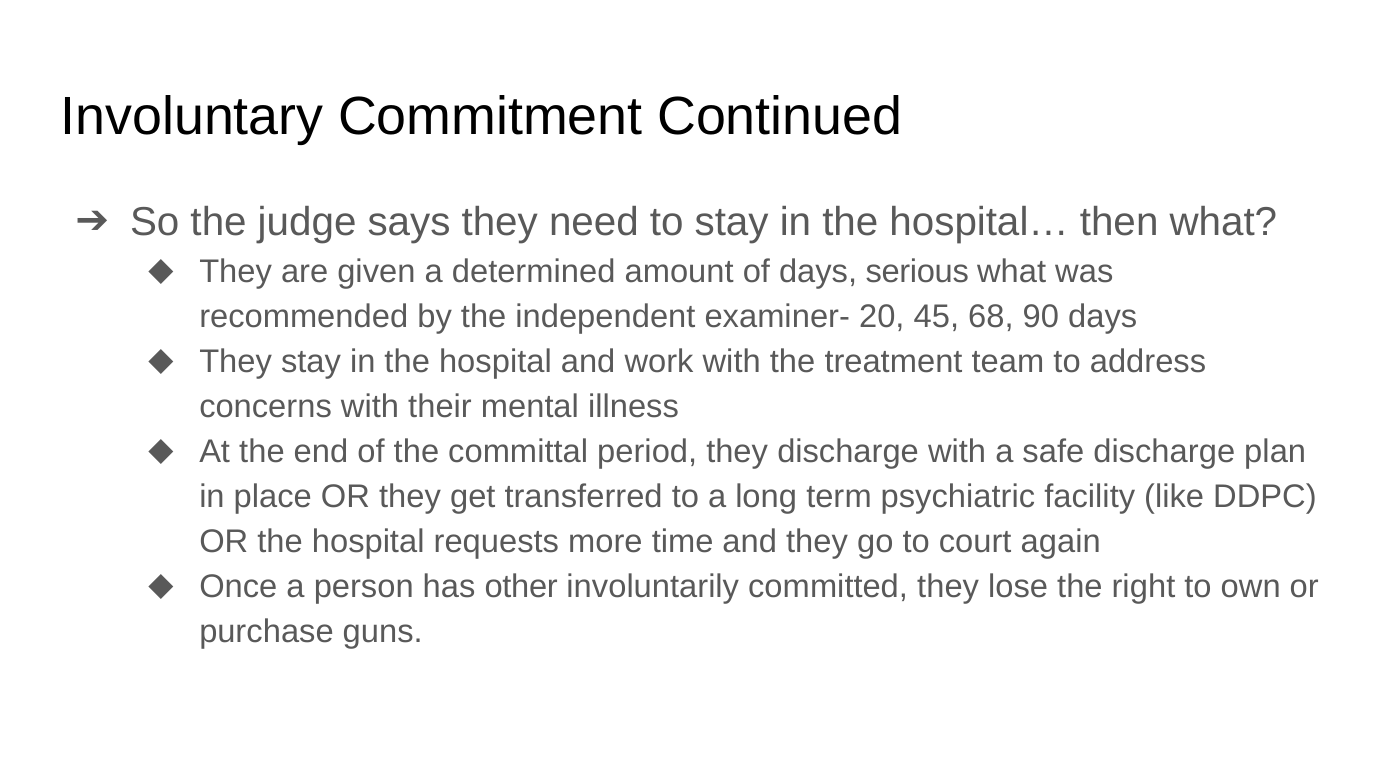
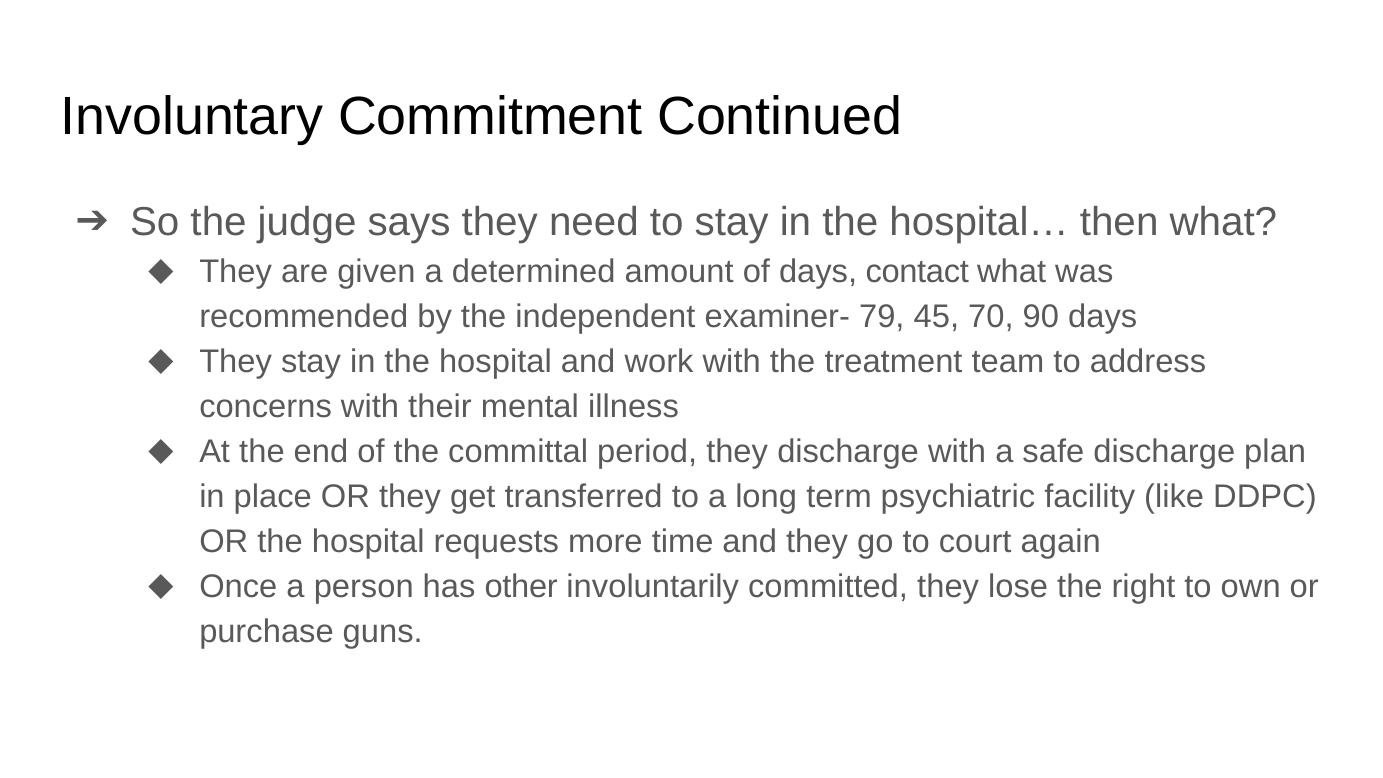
serious: serious -> contact (917, 271)
20: 20 -> 79 (882, 317)
68: 68 -> 70 (991, 317)
